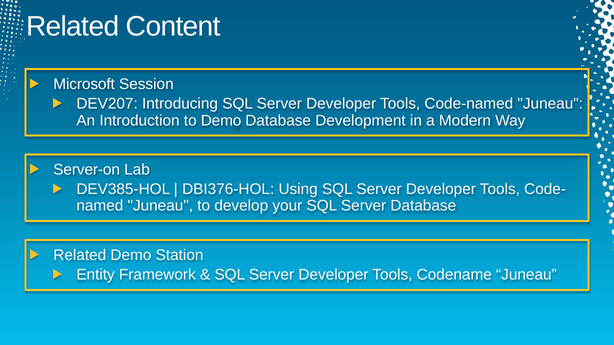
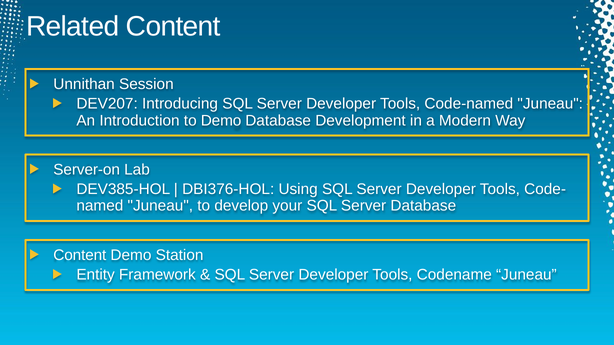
Microsoft: Microsoft -> Unnithan (84, 84)
Related: Related -> Content (80, 255)
